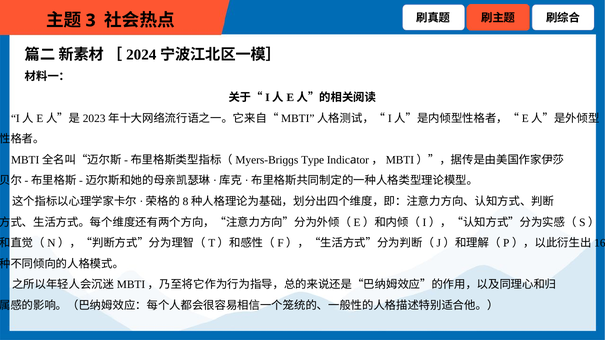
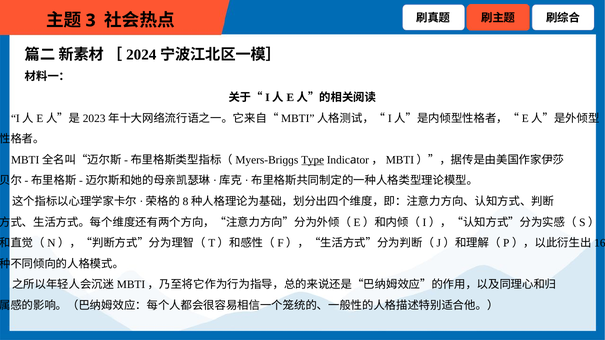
Type underline: none -> present (313, 160)
